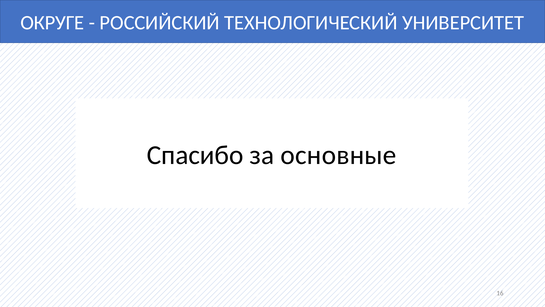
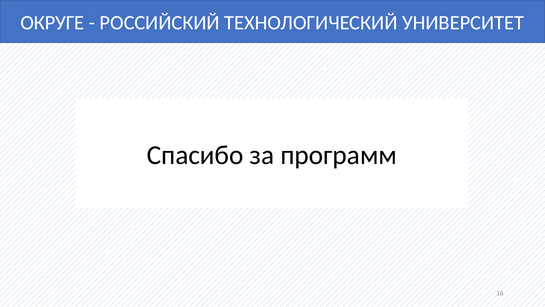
основные: основные -> программ (339, 155)
